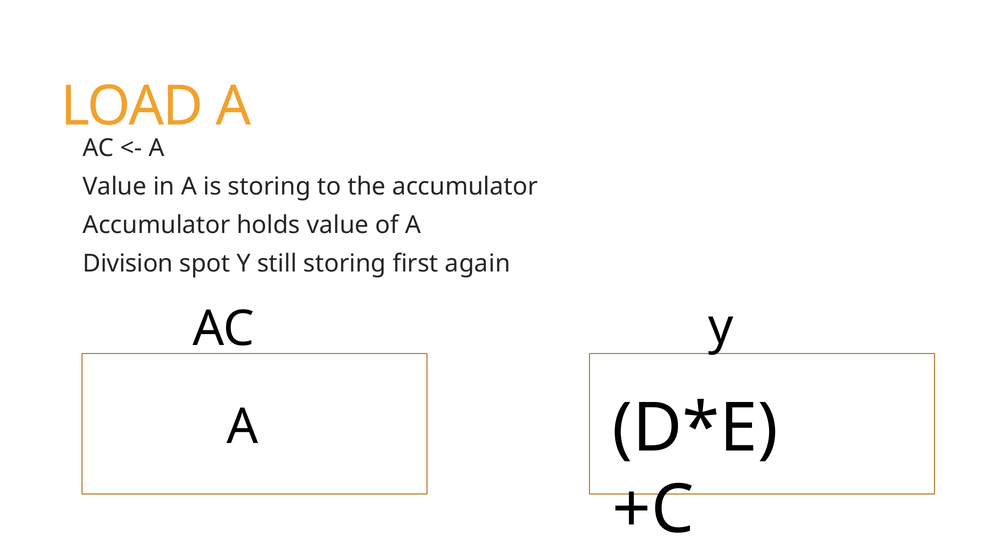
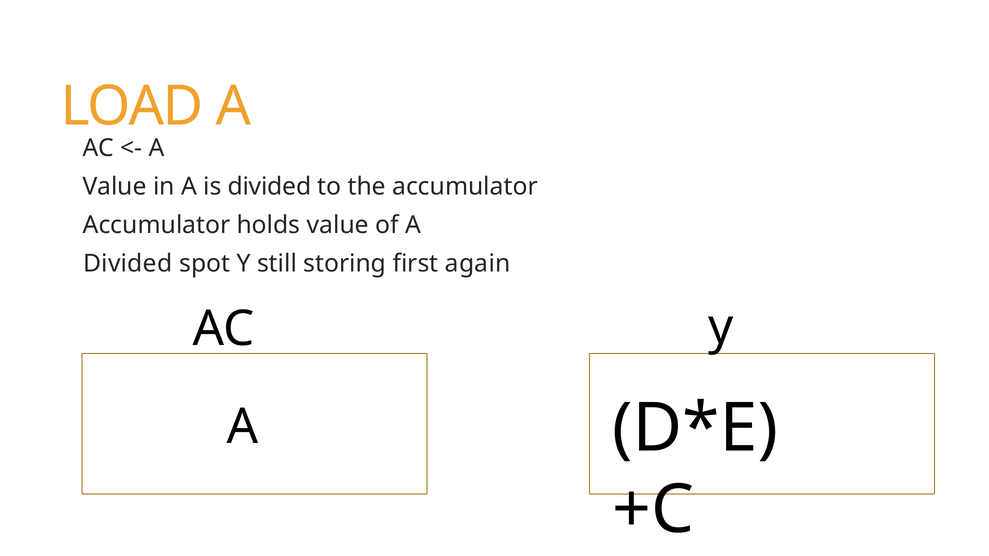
is storing: storing -> divided (270, 187)
Division: Division -> Divided (128, 264)
